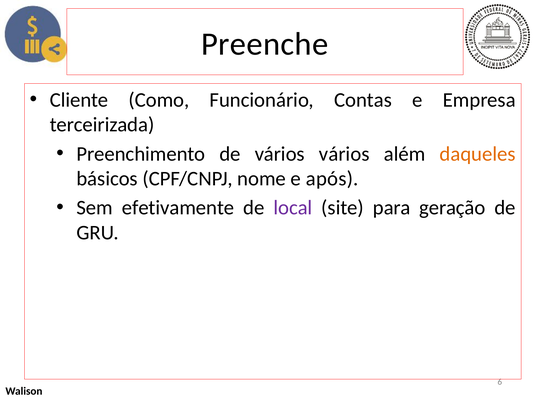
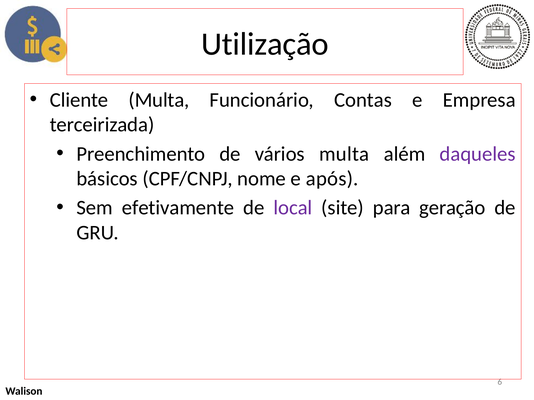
Preenche: Preenche -> Utilização (265, 44)
Cliente Como: Como -> Multa (159, 100)
vários vários: vários -> multa (344, 154)
daqueles colour: orange -> purple (478, 154)
